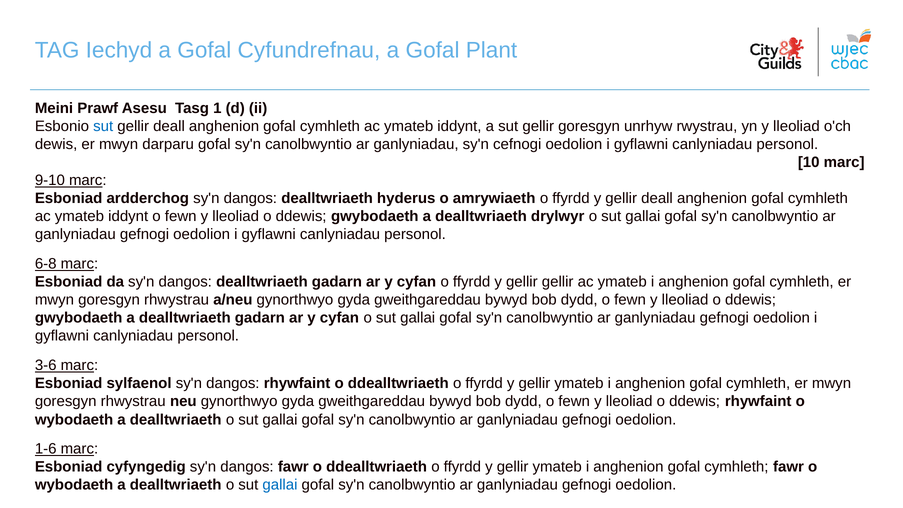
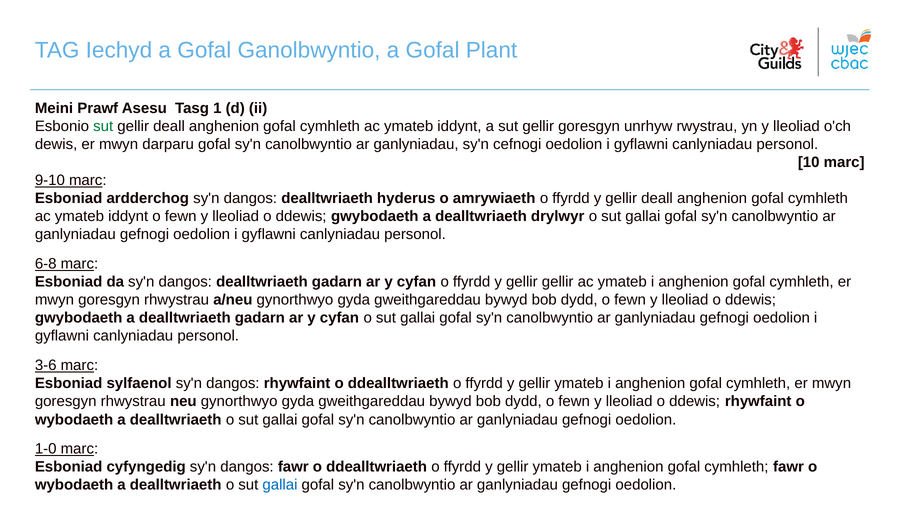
Cyfundrefnau: Cyfundrefnau -> Ganolbwyntio (309, 50)
sut colour: blue -> green (103, 126)
1-6: 1-6 -> 1-0 (46, 449)
